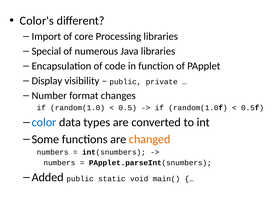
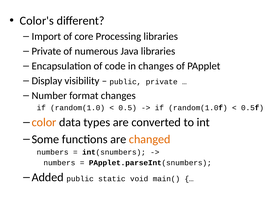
Special: Special -> Private (46, 51)
in function: function -> changes (156, 66)
color colour: blue -> orange (44, 122)
